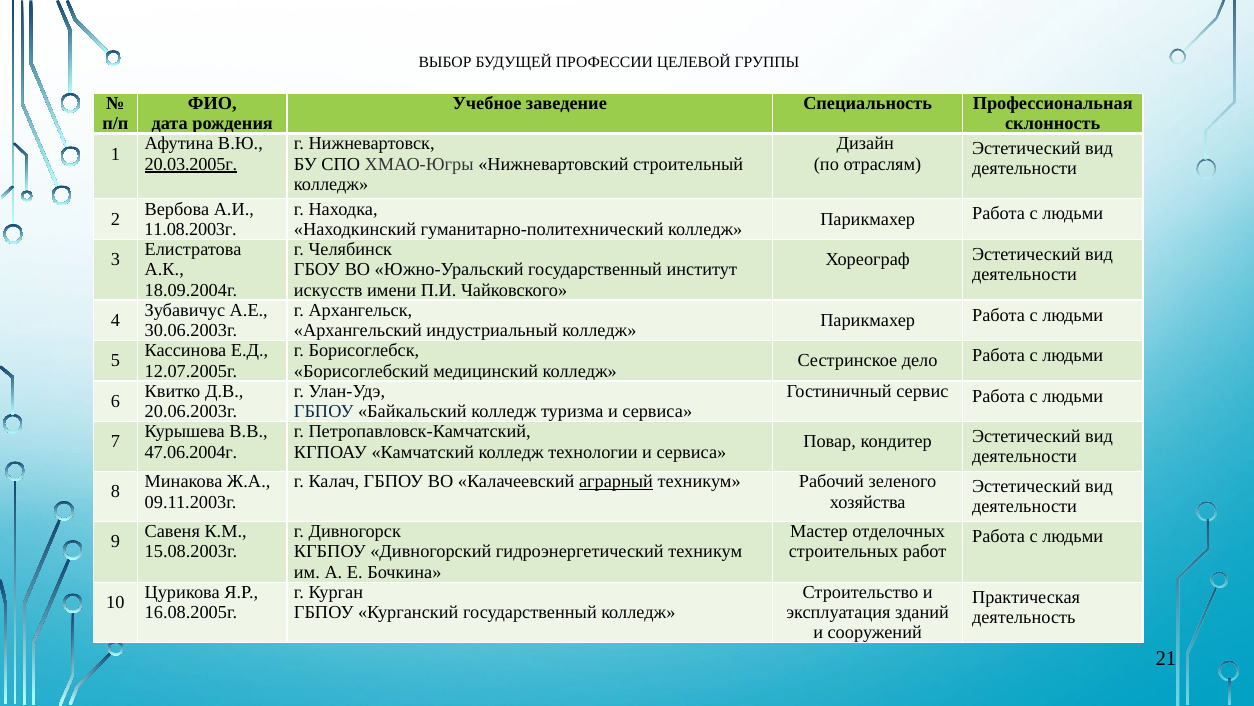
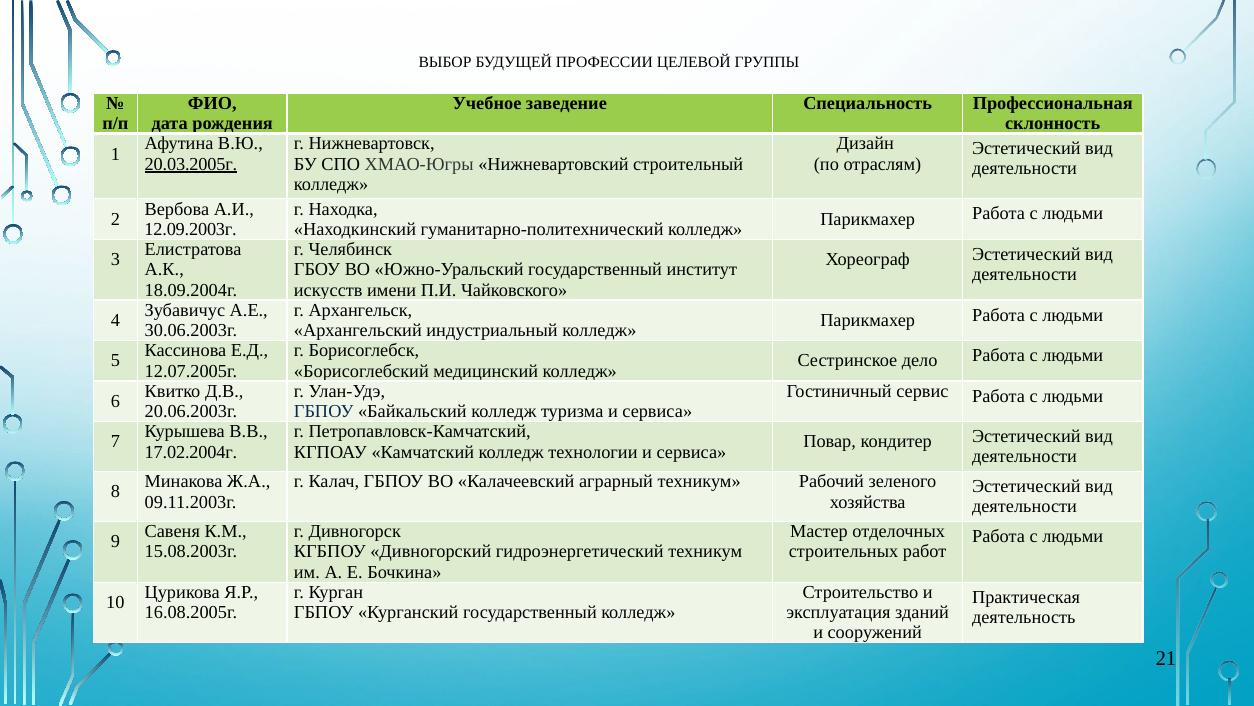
11.08.2003г: 11.08.2003г -> 12.09.2003г (191, 229)
47.06.2004г: 47.06.2004г -> 17.02.2004г (191, 452)
аграрный underline: present -> none (616, 481)
